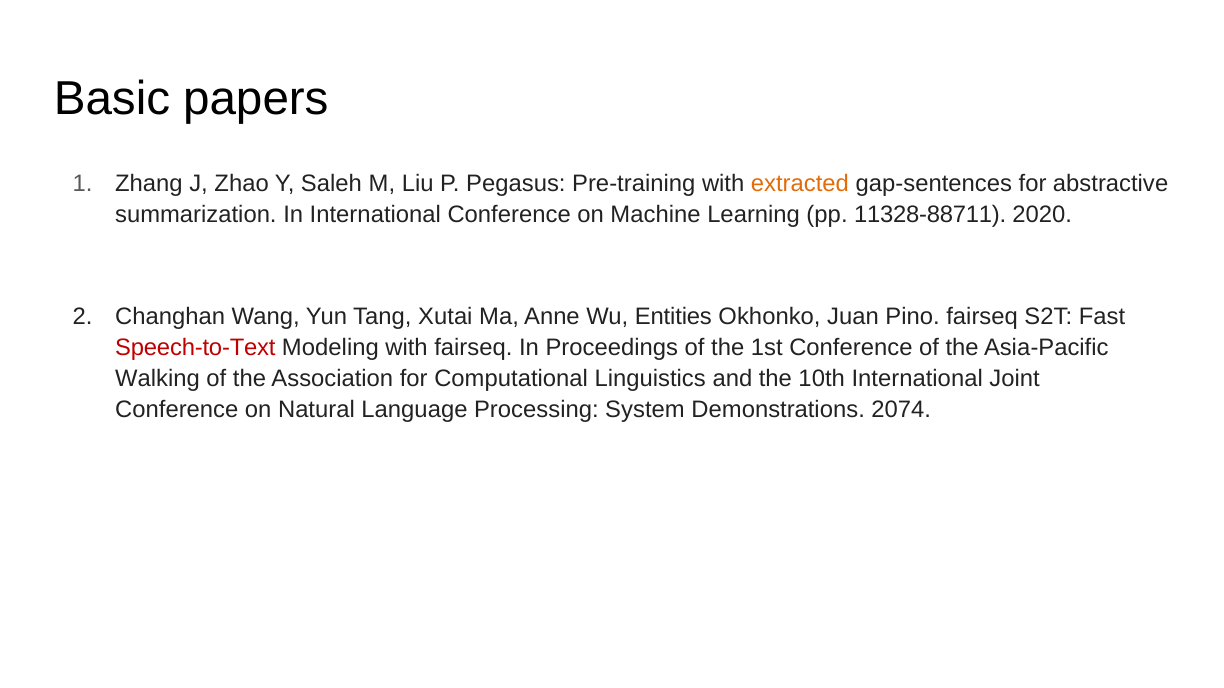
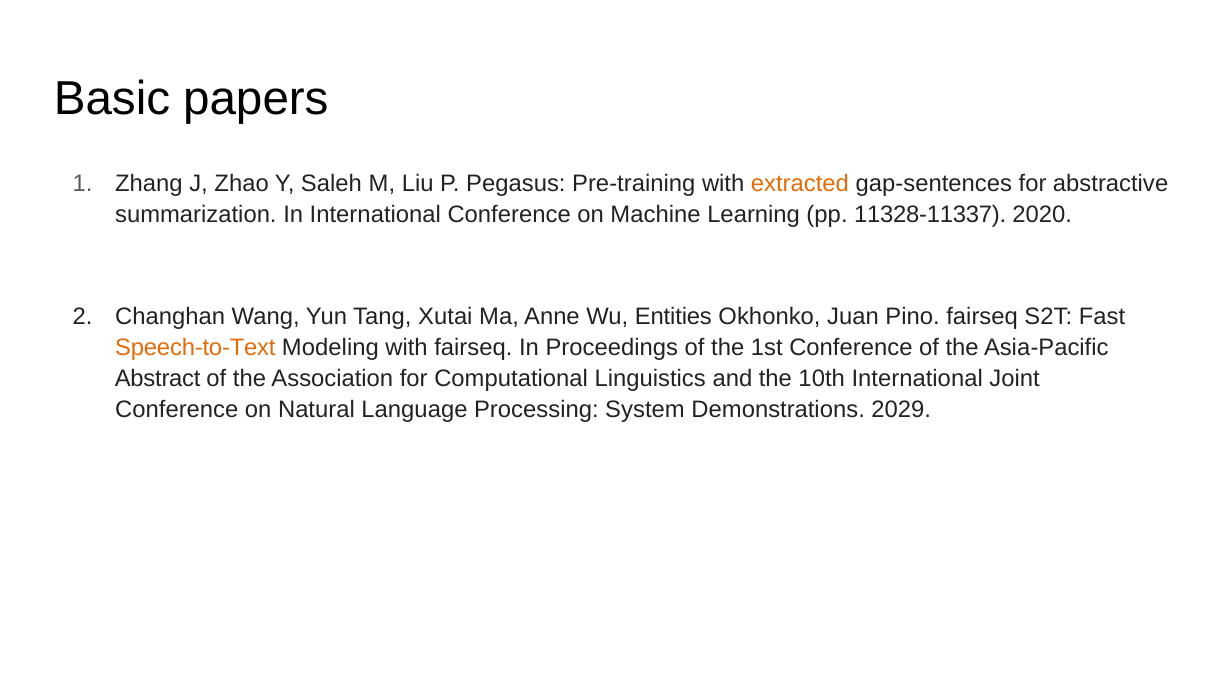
11328-88711: 11328-88711 -> 11328-11337 (930, 215)
Speech-to-Text colour: red -> orange (195, 348)
Walking: Walking -> Abstract (158, 379)
2074: 2074 -> 2029 (901, 410)
